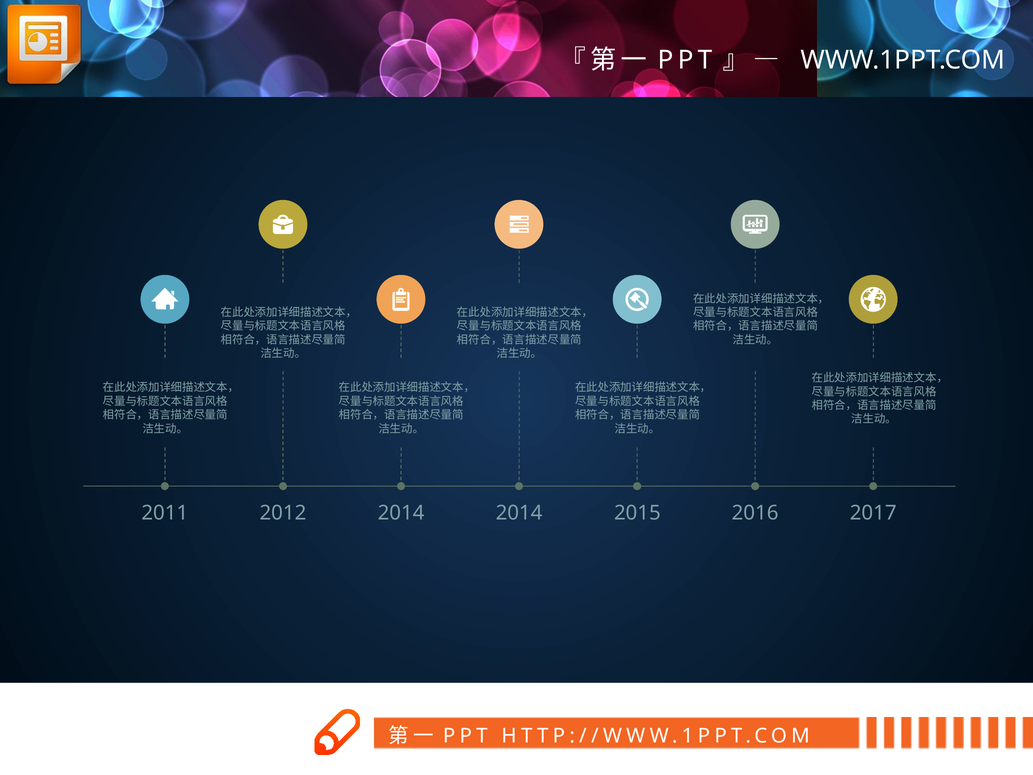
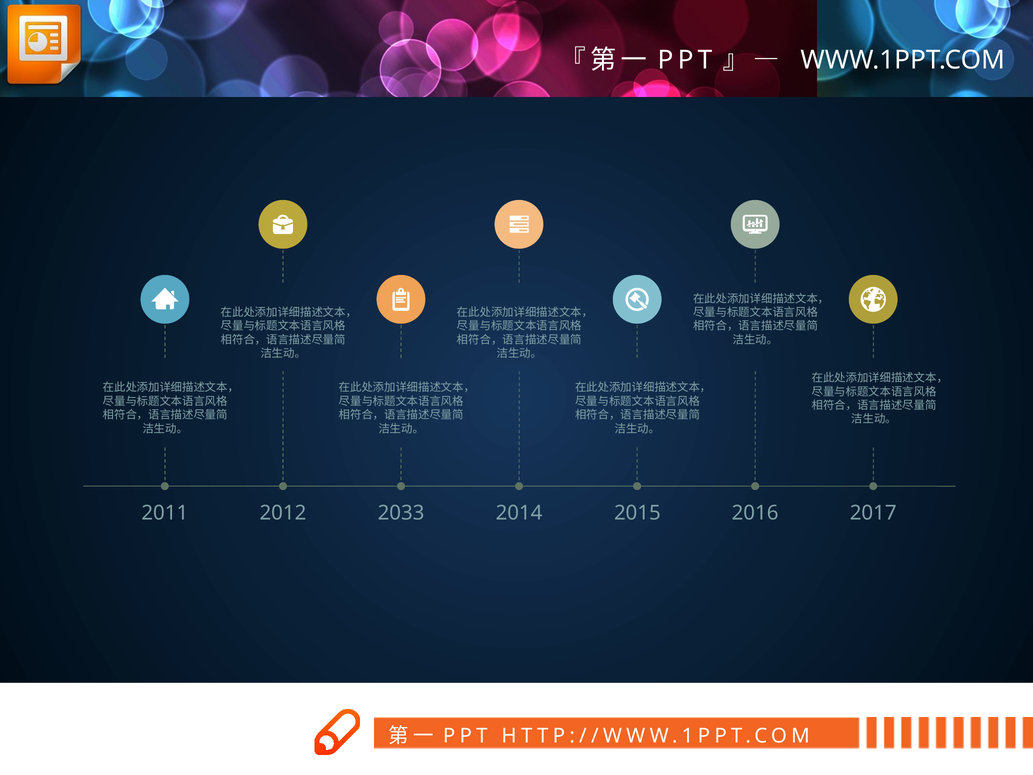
2012 2014: 2014 -> 2033 (401, 513)
